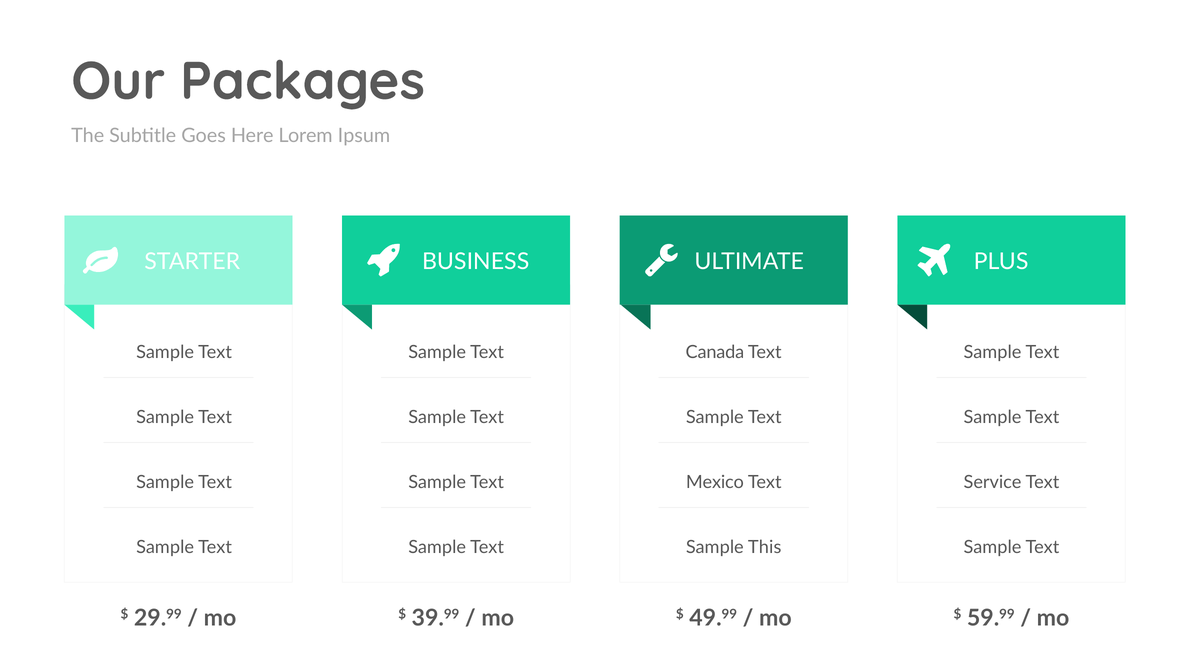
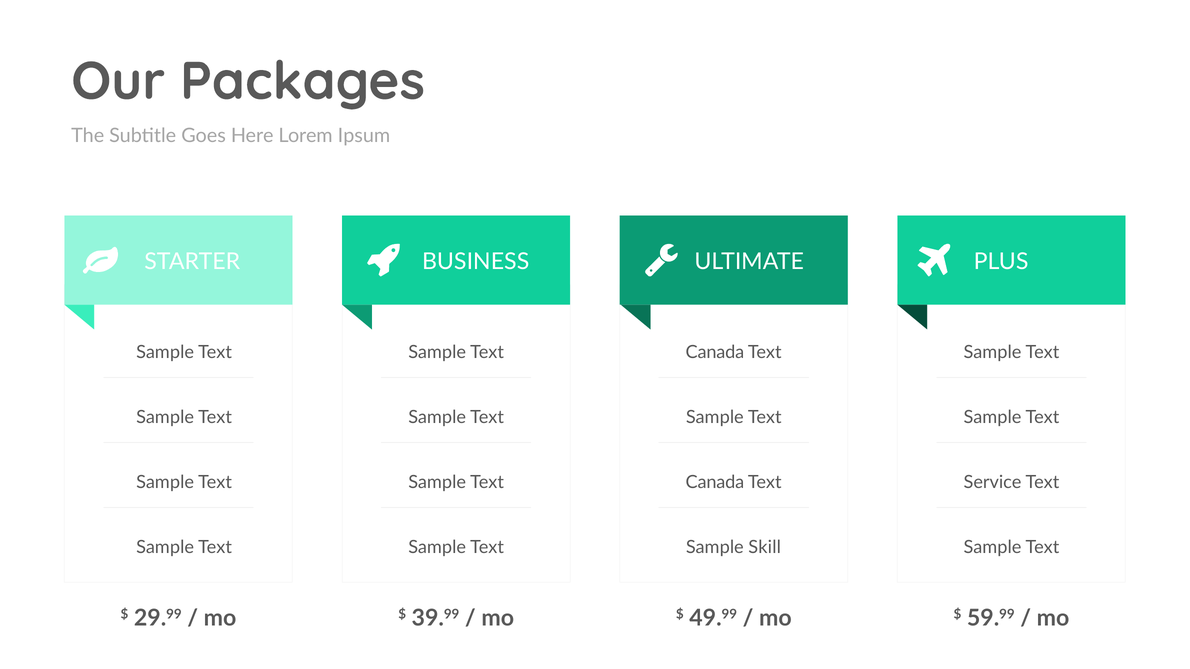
Mexico: Mexico -> Canada (715, 483)
This: This -> Skill (765, 548)
